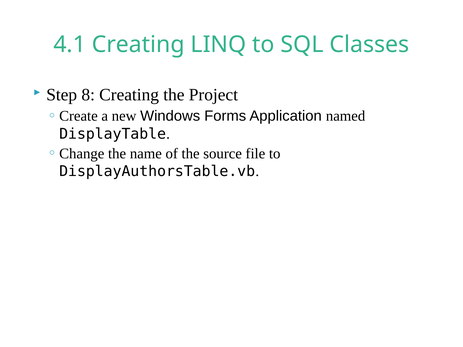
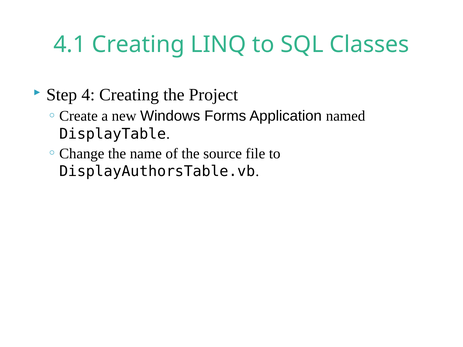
8: 8 -> 4 (88, 95)
